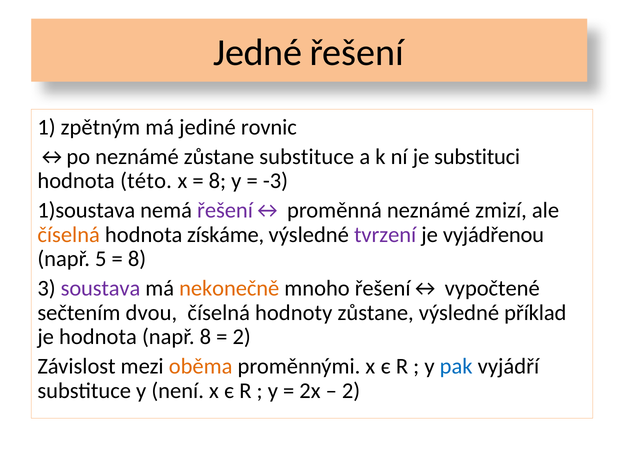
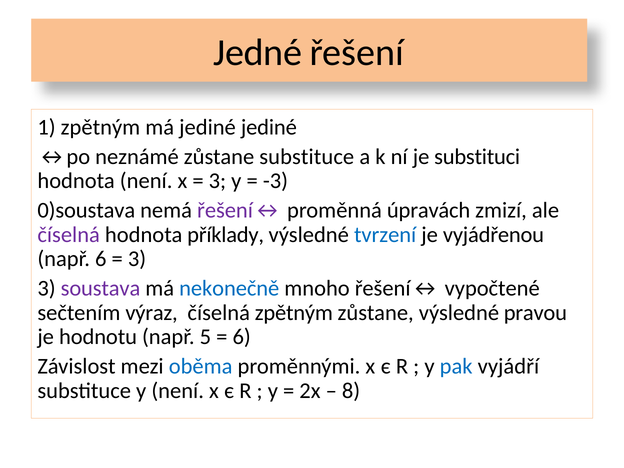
jediné rovnic: rovnic -> jediné (269, 127)
hodnota této: této -> není (146, 181)
8: 8 -> 3 (217, 181)
1)soustava: 1)soustava -> 0)soustava (86, 210)
proměnná neznámé: neznámé -> úpravách (429, 210)
číselná colour: orange -> purple (69, 235)
získáme: získáme -> příklady (226, 235)
tvrzení colour: purple -> blue (385, 235)
např 5: 5 -> 6 (101, 259)
8: 8 -> 3 (137, 259)
nekonečně colour: orange -> blue (229, 288)
dvou: dvou -> výraz (152, 313)
číselná hodnoty: hodnoty -> zpětným (294, 313)
příklad: příklad -> pravou (535, 313)
je hodnota: hodnota -> hodnotu (98, 337)
např 8: 8 -> 5 (205, 337)
2: 2 -> 6 (242, 337)
oběma colour: orange -> blue (201, 366)
2: 2 -> 8 (351, 391)
